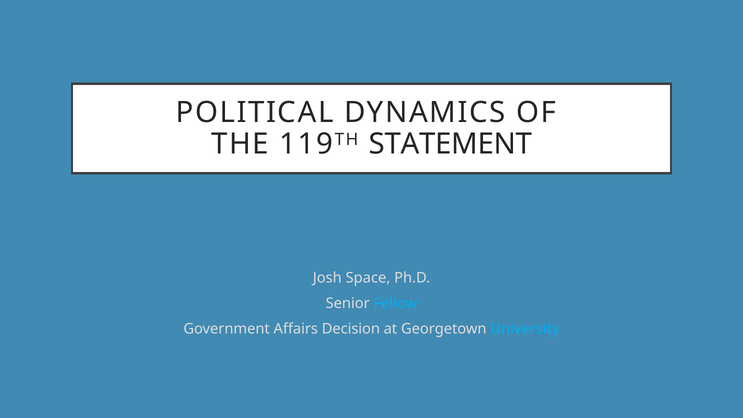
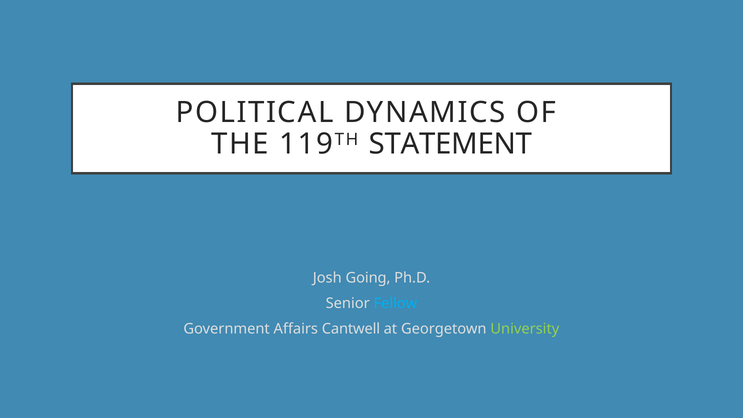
Space: Space -> Going (368, 278)
Decision: Decision -> Cantwell (351, 329)
University colour: light blue -> light green (525, 329)
